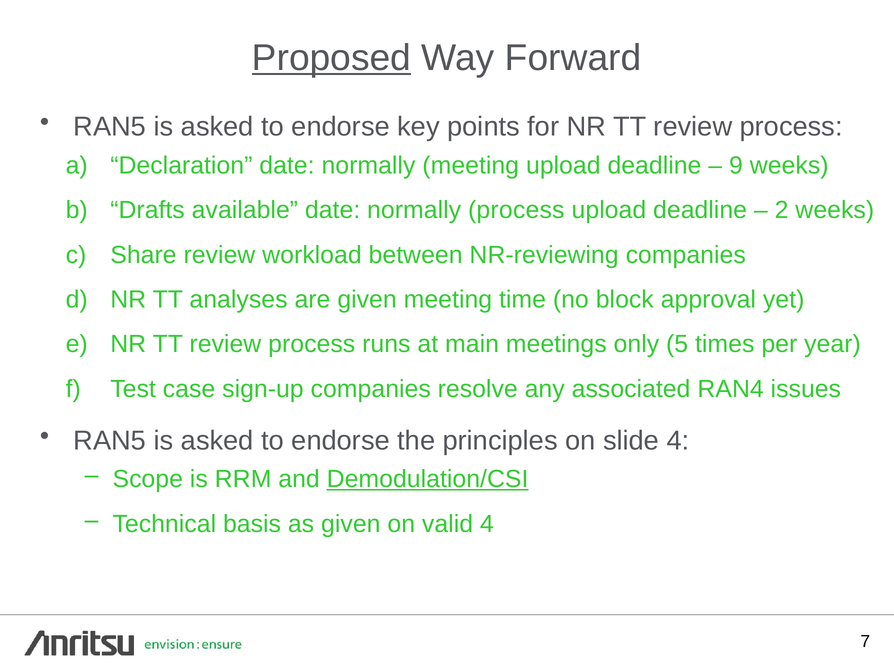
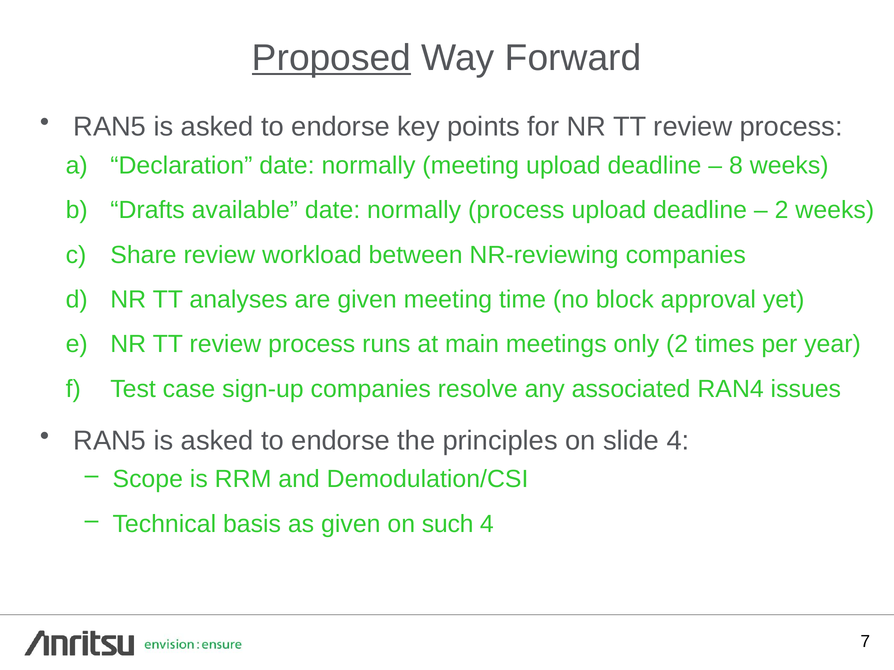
9: 9 -> 8 (736, 166)
only 5: 5 -> 2 (677, 345)
Demodulation/CSI underline: present -> none (428, 480)
valid: valid -> such (448, 524)
